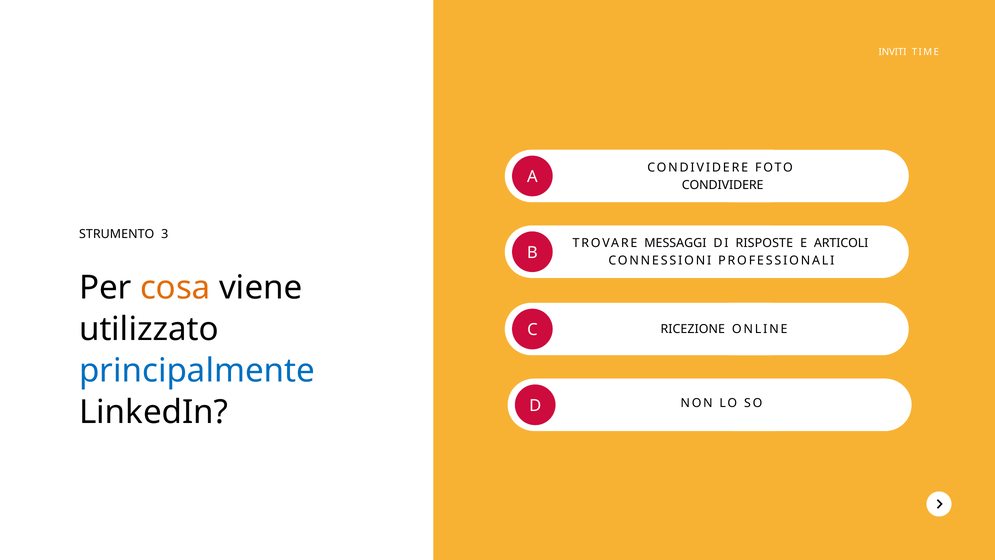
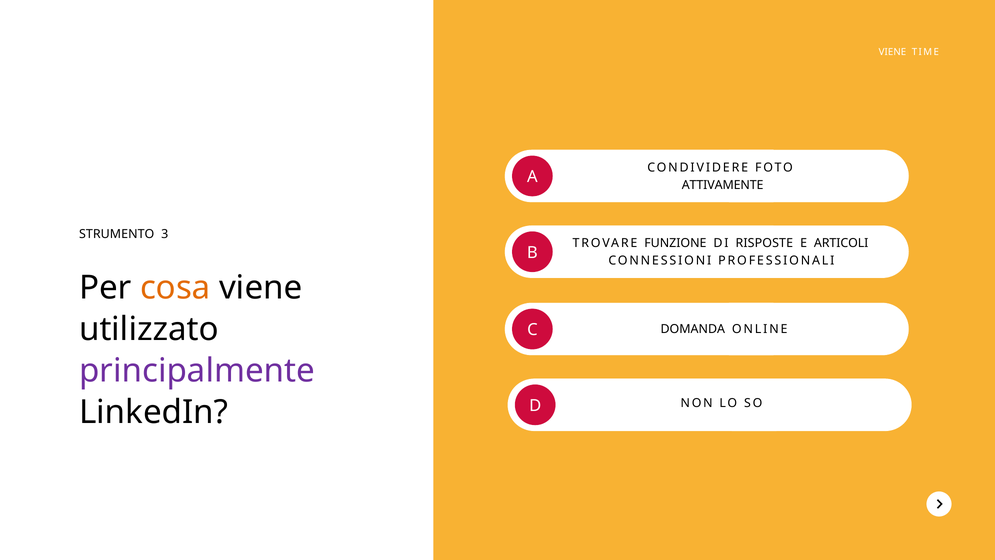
INVITI: INVITI -> VIENE (892, 52)
CONDIVIDERE: CONDIVIDERE -> ATTIVAMENTE (723, 185)
MESSAGGI: MESSAGGI -> FUNZIONE (675, 243)
RICEZIONE: RICEZIONE -> DOMANDA (693, 329)
principalmente colour: blue -> purple (197, 371)
